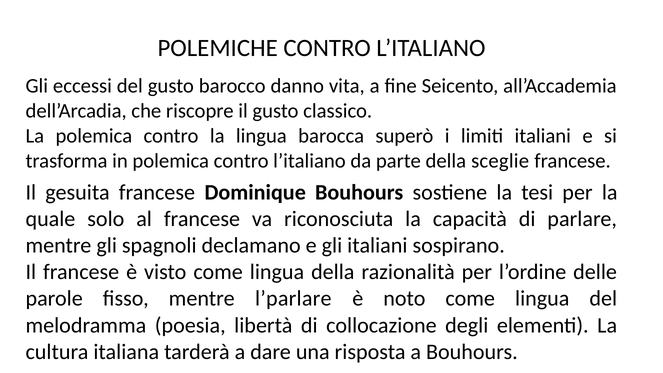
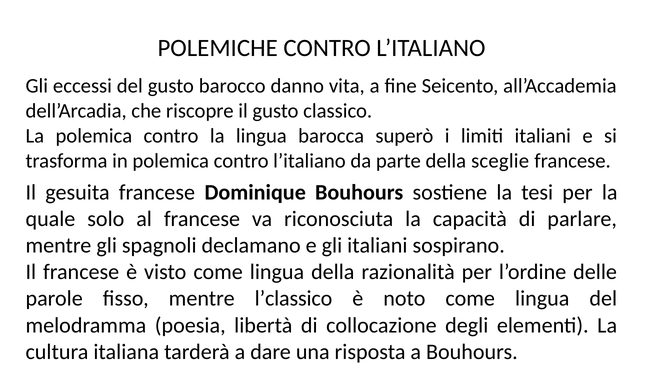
l’parlare: l’parlare -> l’classico (294, 299)
